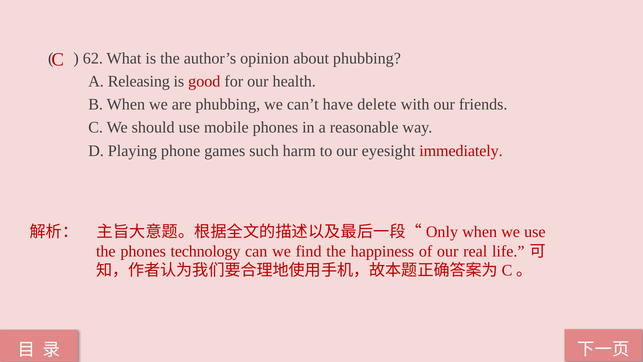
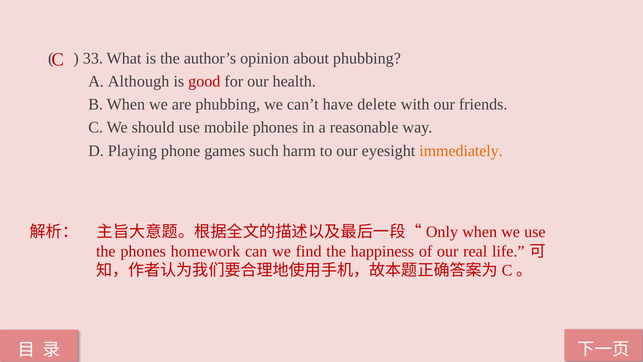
62: 62 -> 33 (93, 58)
Releasing: Releasing -> Although (139, 81)
immediately colour: red -> orange (461, 151)
technology: technology -> homework (205, 251)
